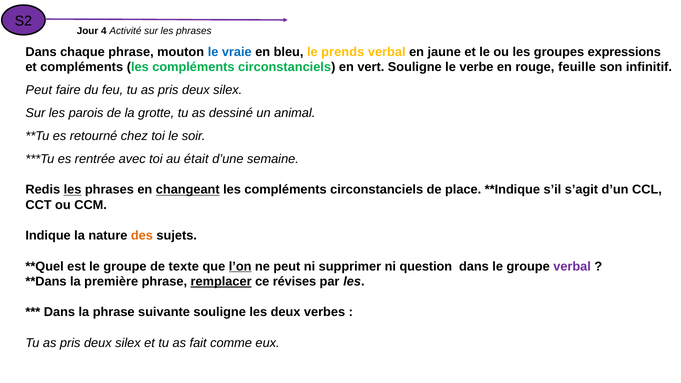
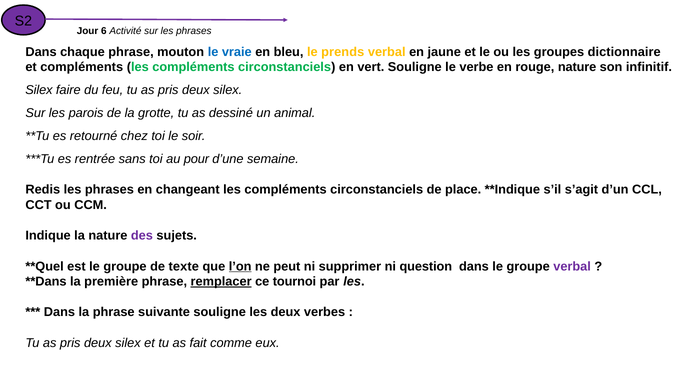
4: 4 -> 6 (104, 31)
expressions: expressions -> dictionnaire (624, 52)
rouge feuille: feuille -> nature (577, 67)
Peut: Peut -> Silex (39, 90)
avec: avec -> sans (132, 159)
était: était -> pour (196, 159)
les underline: present -> none (73, 190)
changeant underline: present -> none (188, 190)
des colour: orange -> purple (142, 236)
révises: révises -> tournoi (294, 282)
